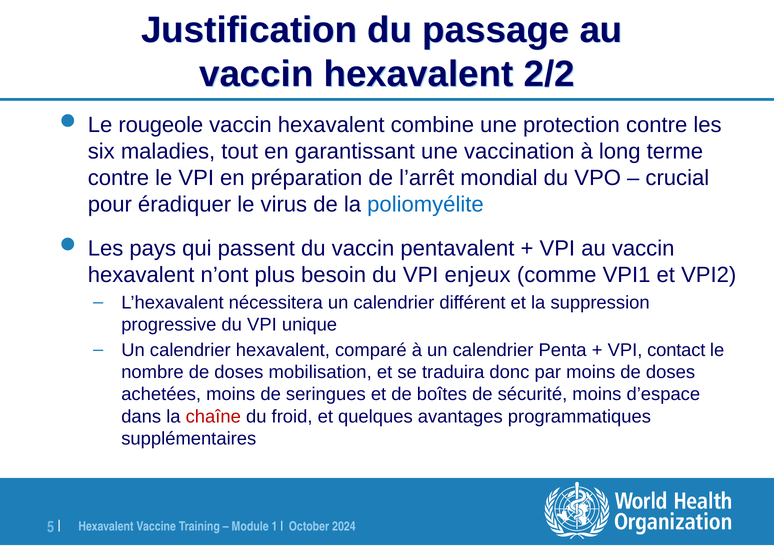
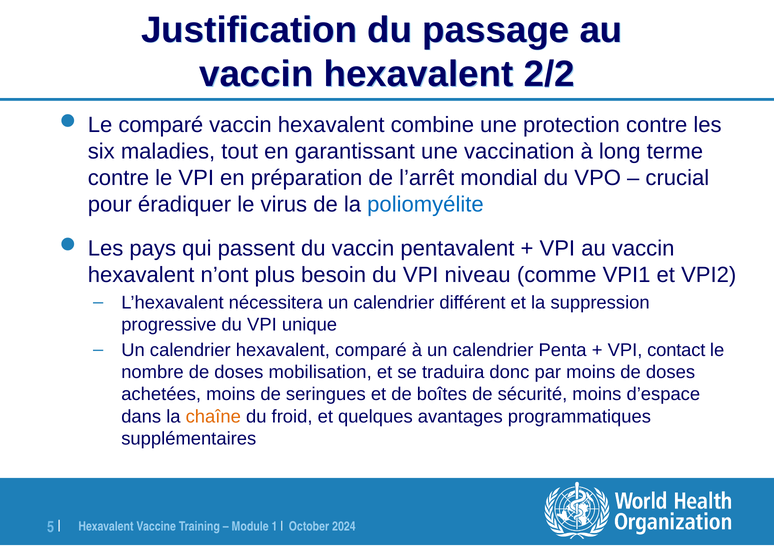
Le rougeole: rougeole -> comparé (161, 125)
enjeux: enjeux -> niveau (478, 275)
chaîne colour: red -> orange (213, 417)
